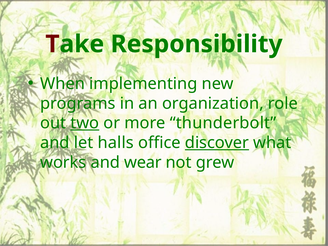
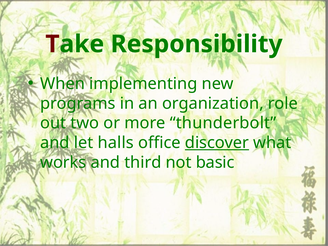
two underline: present -> none (85, 123)
wear: wear -> third (143, 162)
grew: grew -> basic (215, 162)
